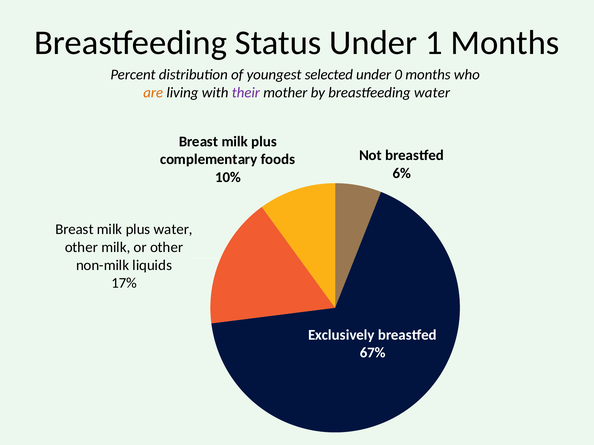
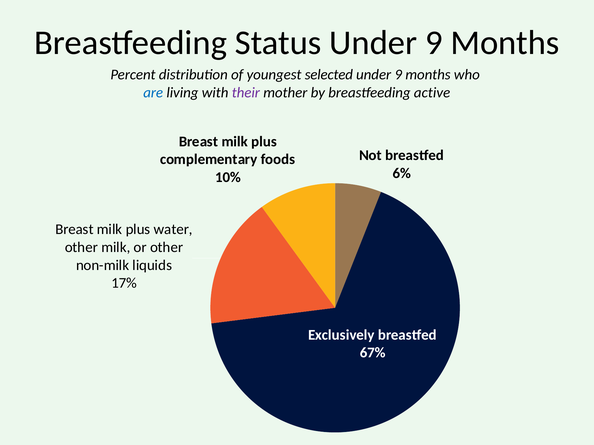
Status Under 1: 1 -> 9 (434, 43)
0: 0 -> 9 (398, 75)
are colour: orange -> blue (153, 93)
breastfeeding water: water -> active (432, 93)
